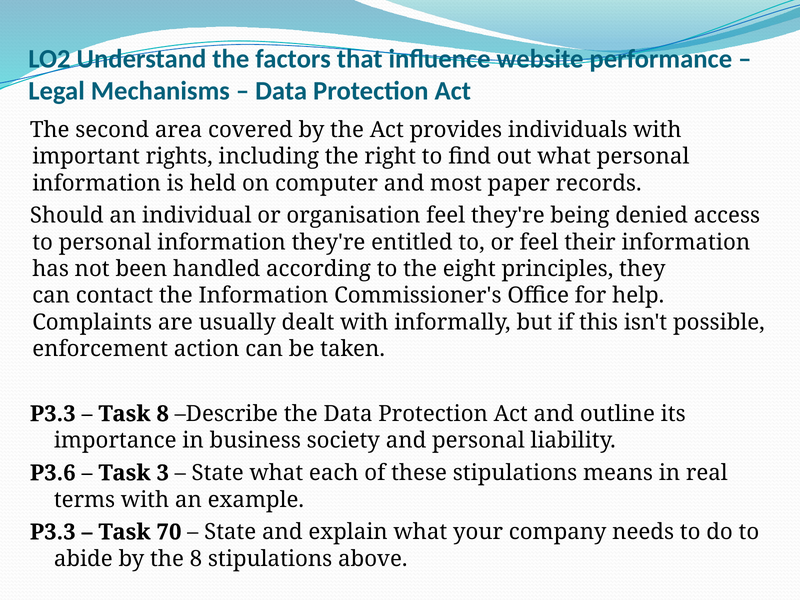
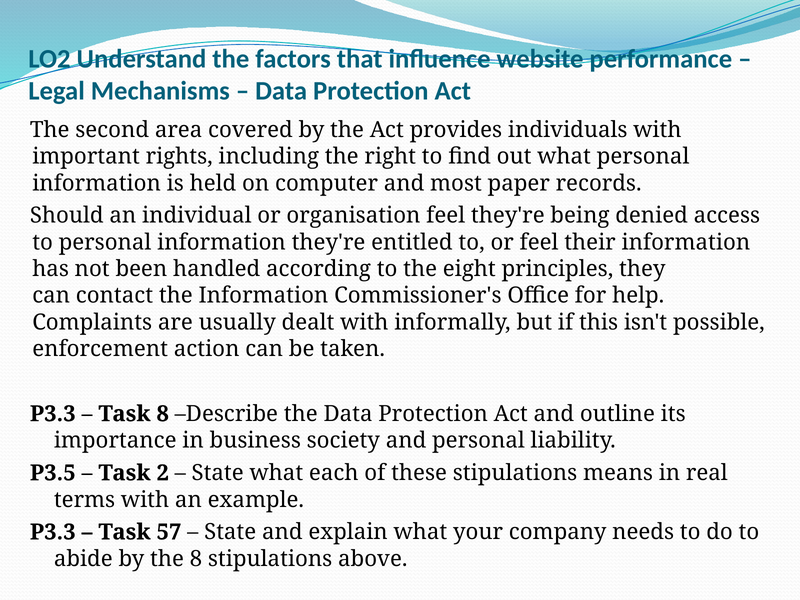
P3.6: P3.6 -> P3.5 (53, 473)
3: 3 -> 2 (163, 473)
70: 70 -> 57 (169, 532)
